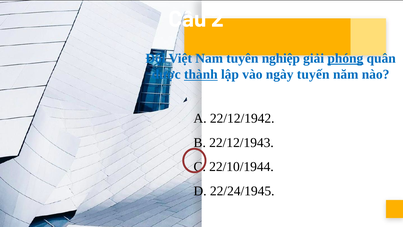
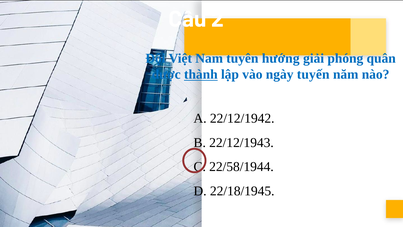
nghiệp: nghiệp -> hướng (281, 58)
phóng underline: present -> none (345, 58)
22/10/1944: 22/10/1944 -> 22/58/1944 (241, 167)
22/24/1945: 22/24/1945 -> 22/18/1945 (242, 191)
